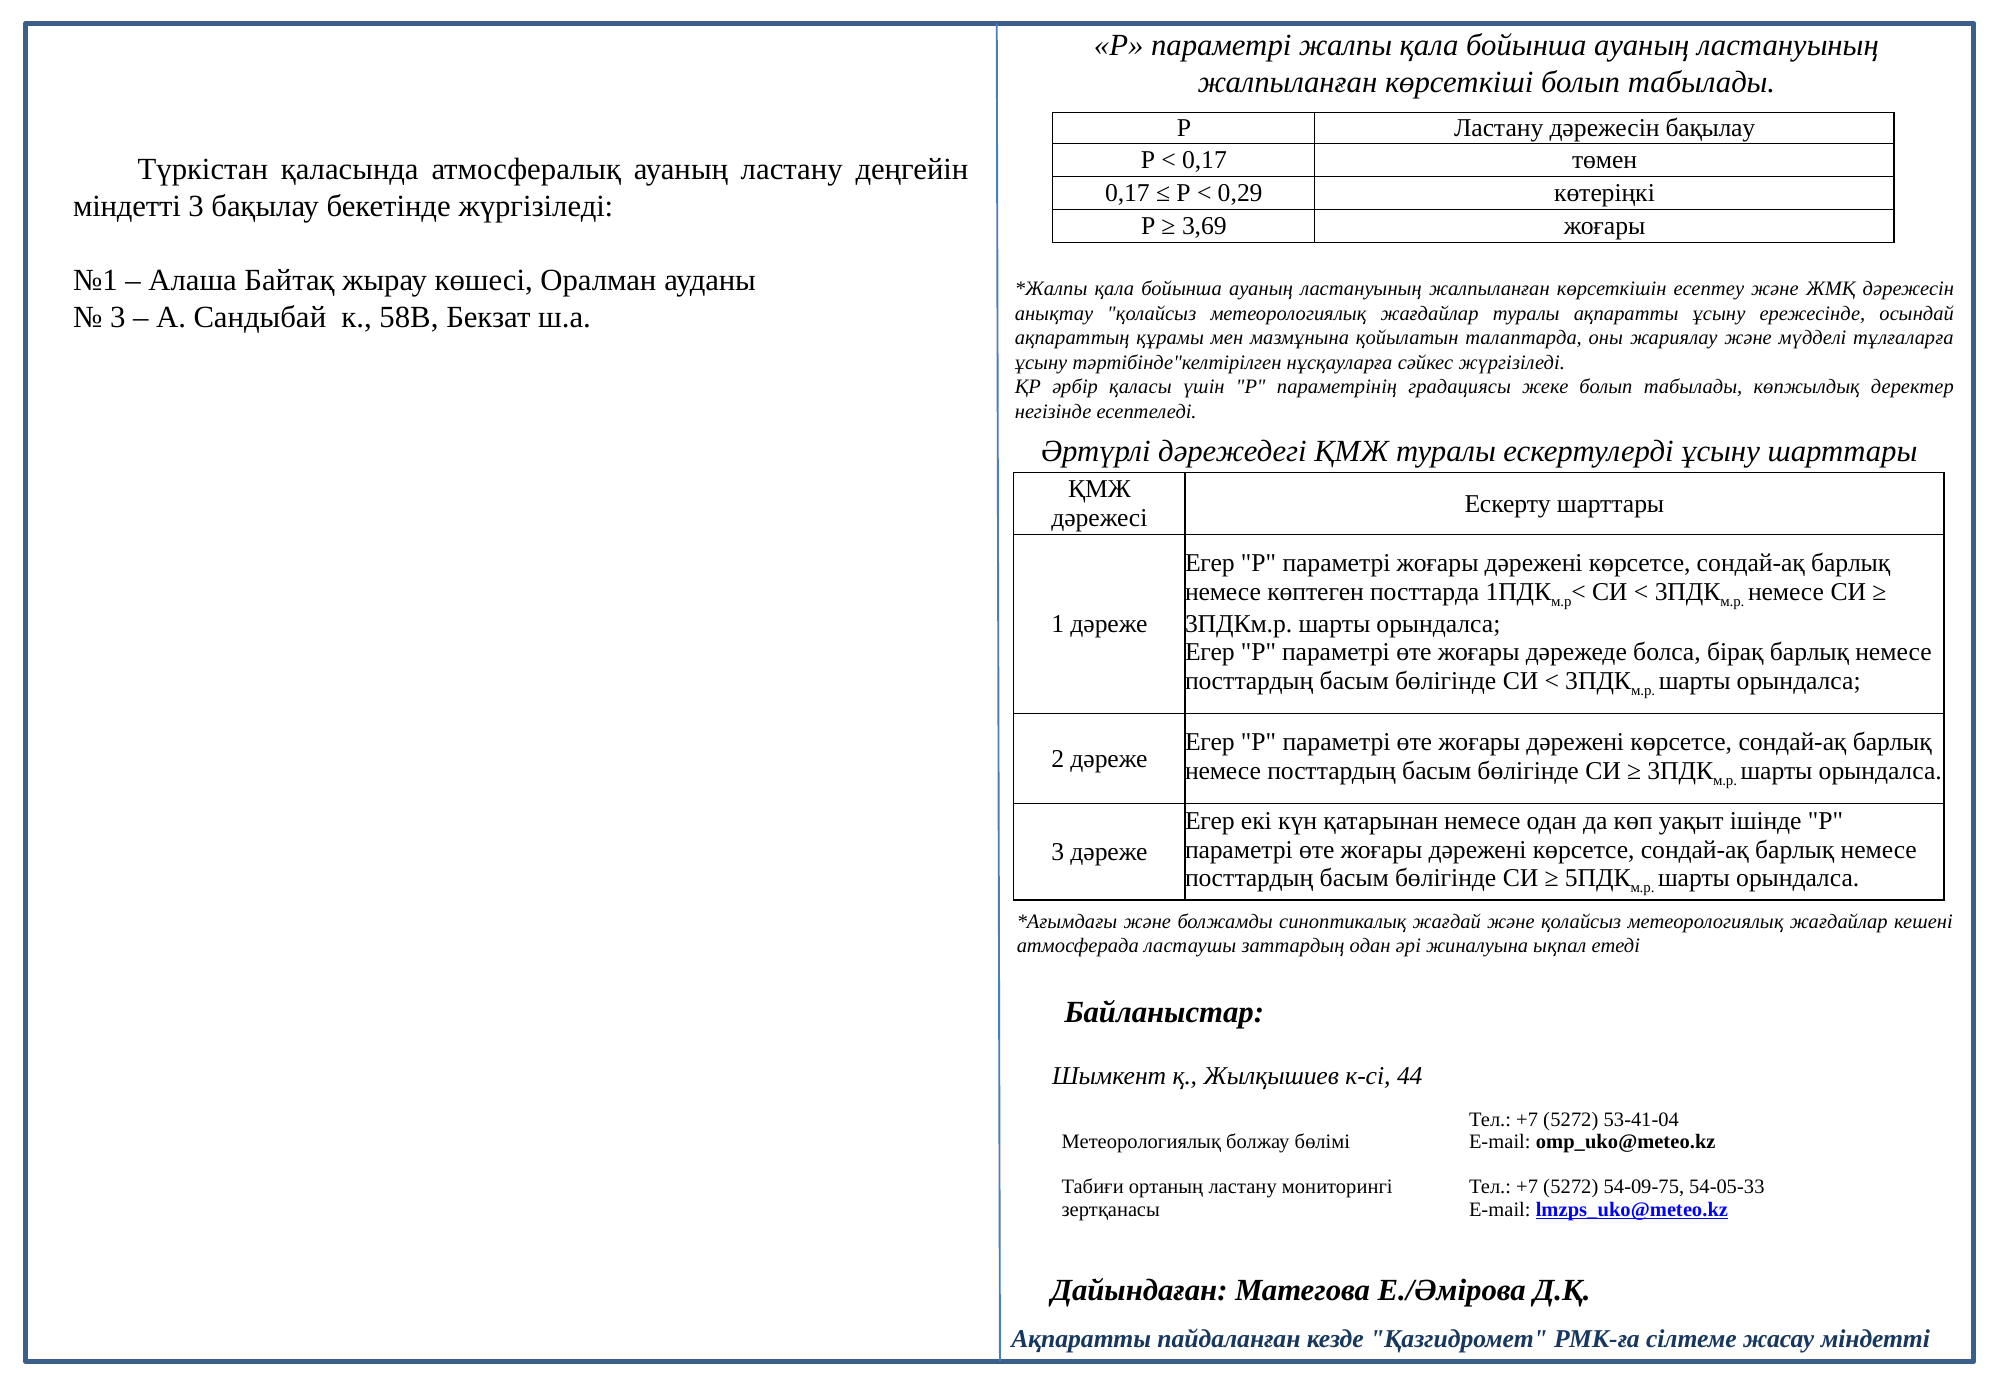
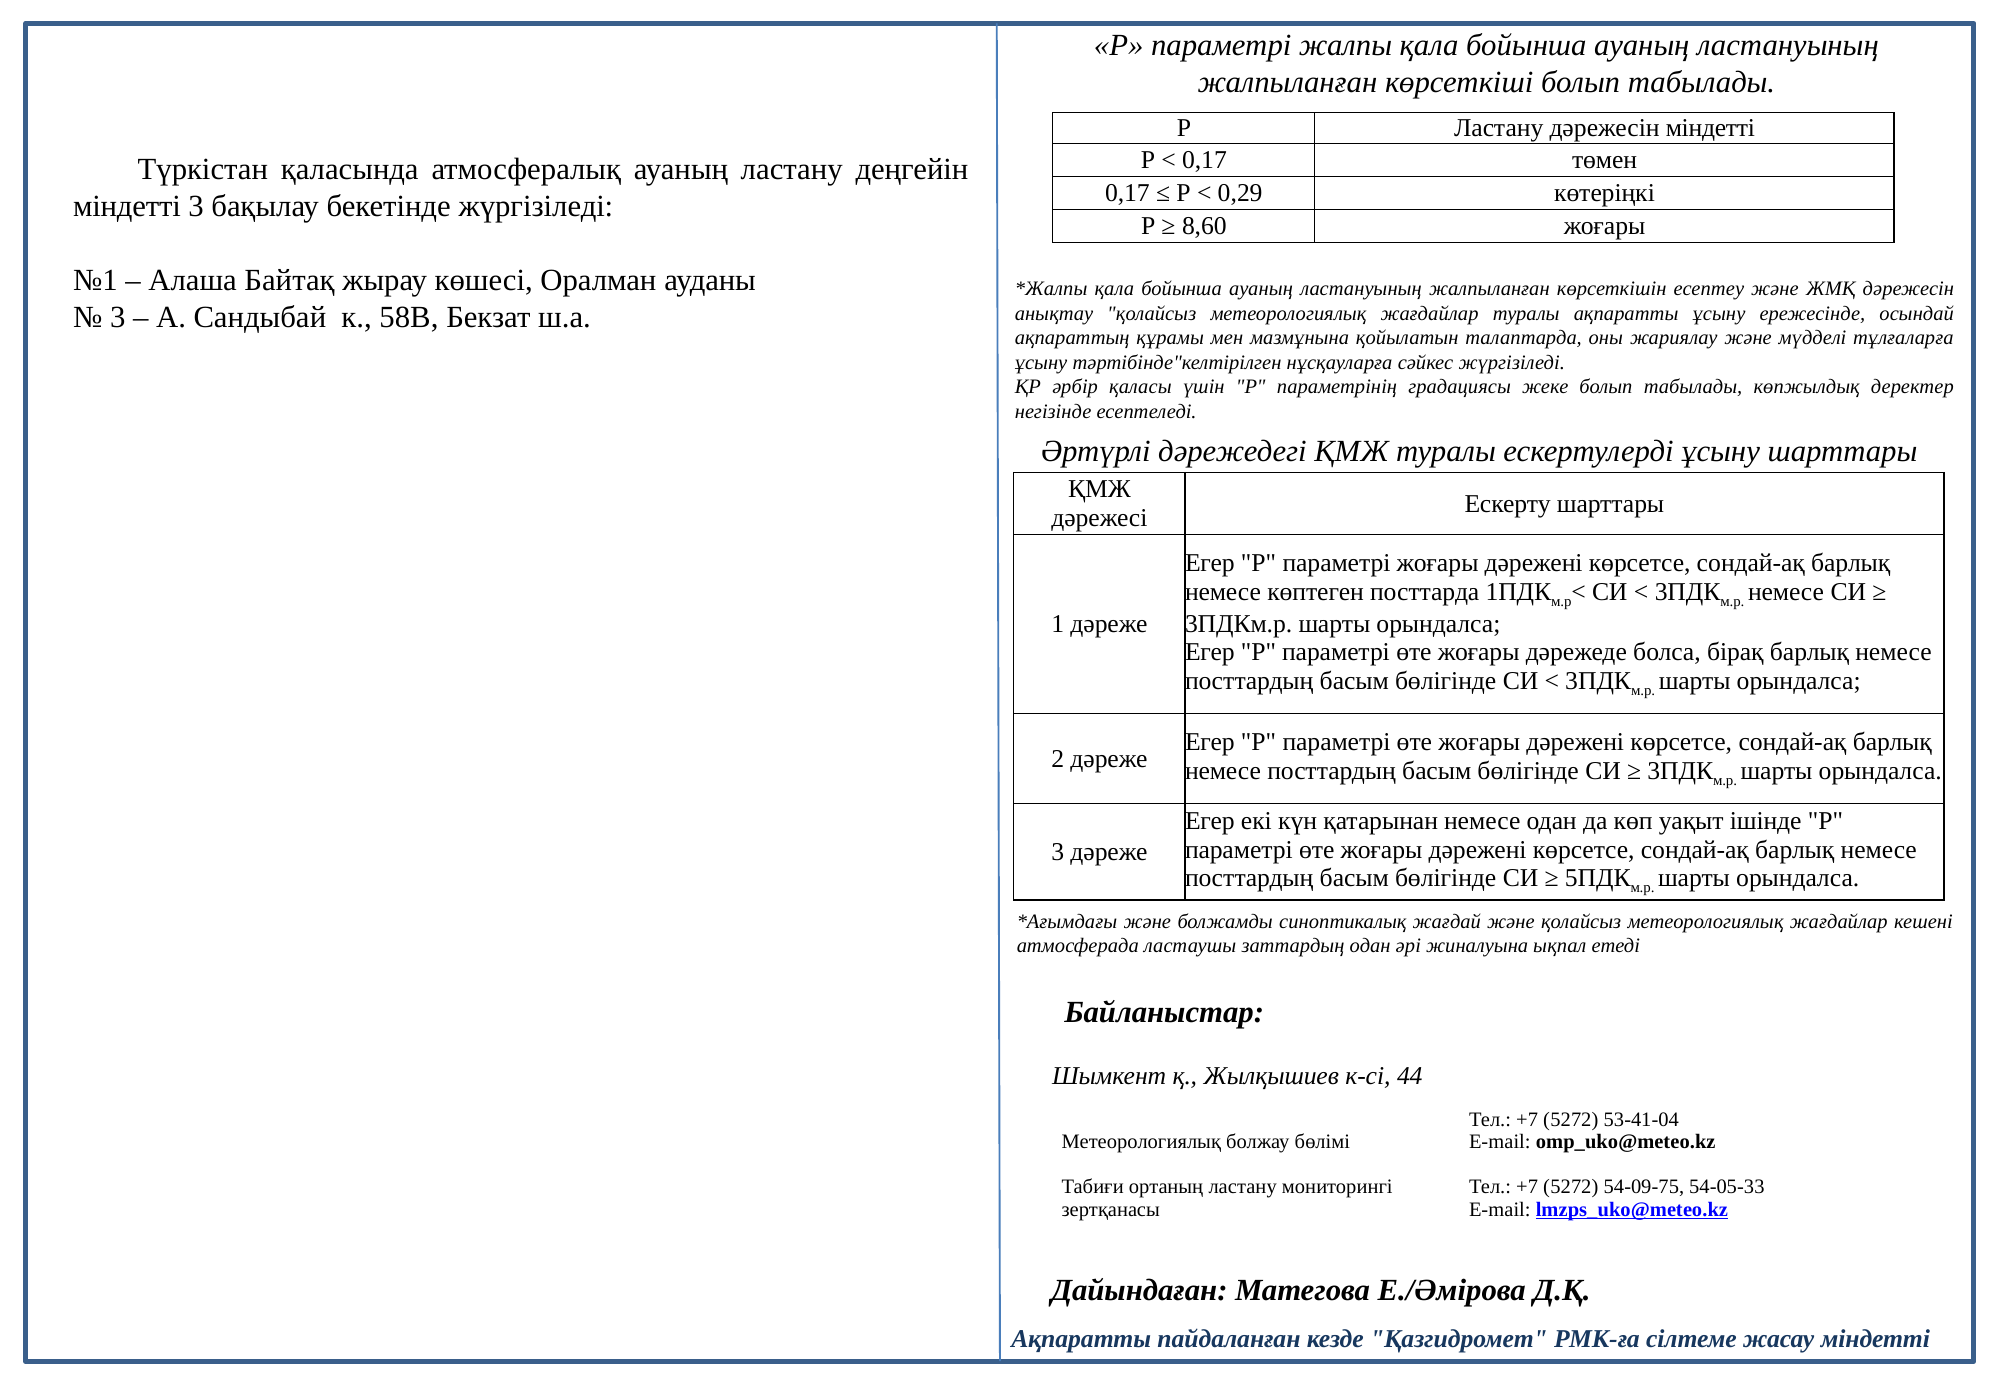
дәрежесін бақылау: бақылау -> міндетті (1710, 128)
3,69: 3,69 -> 8,60 (1204, 226)
